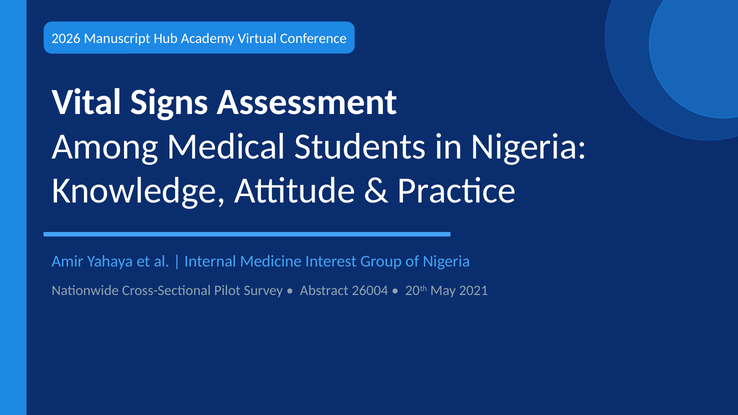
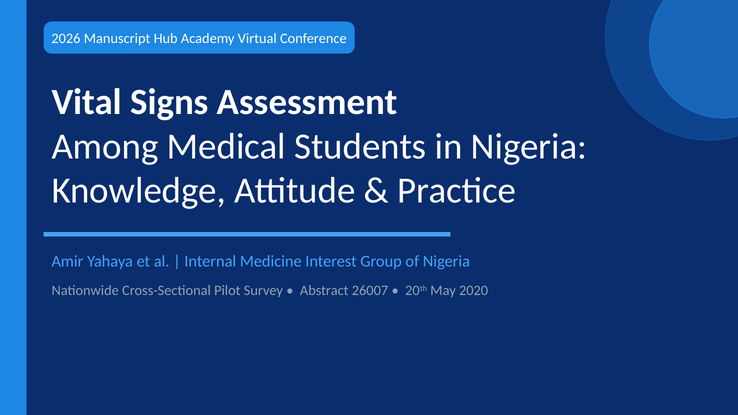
26004: 26004 -> 26007 (370, 291)
2021: 2021 -> 2020 (474, 291)
